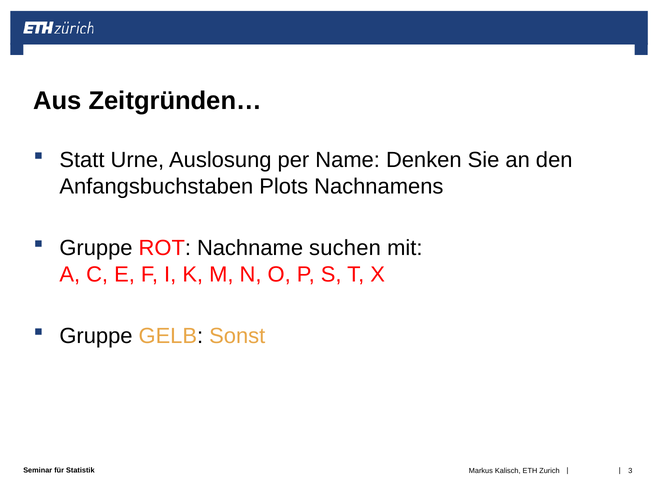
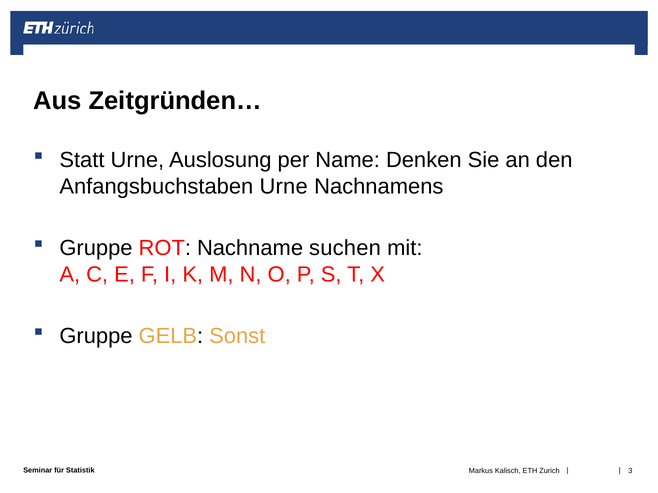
Anfangsbuchstaben Plots: Plots -> Urne (284, 187)
